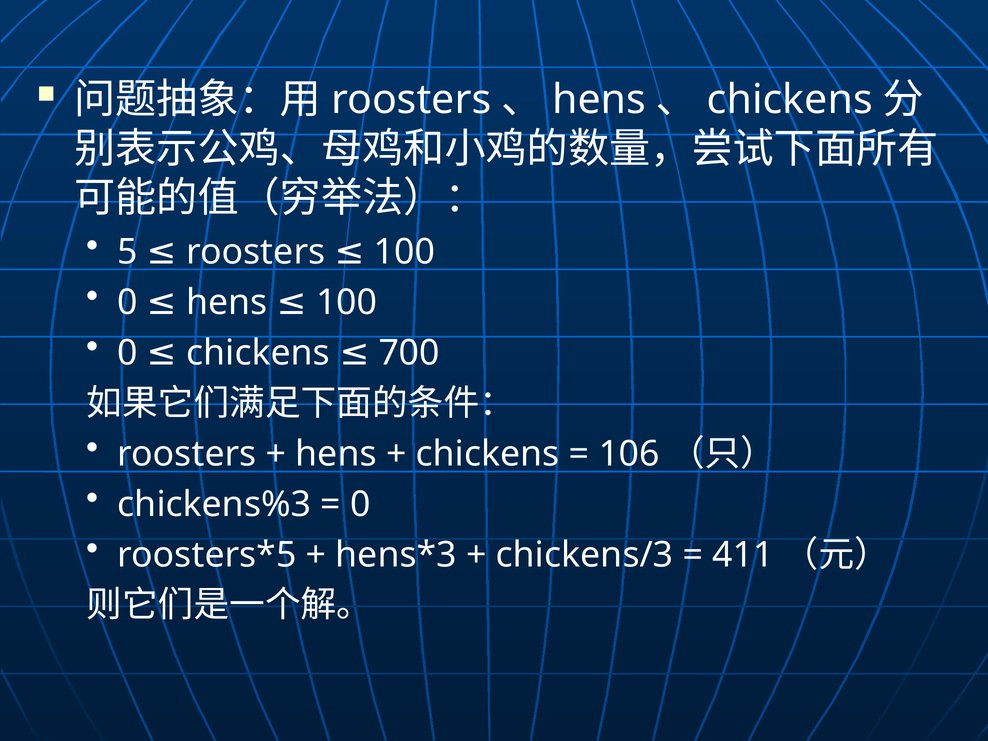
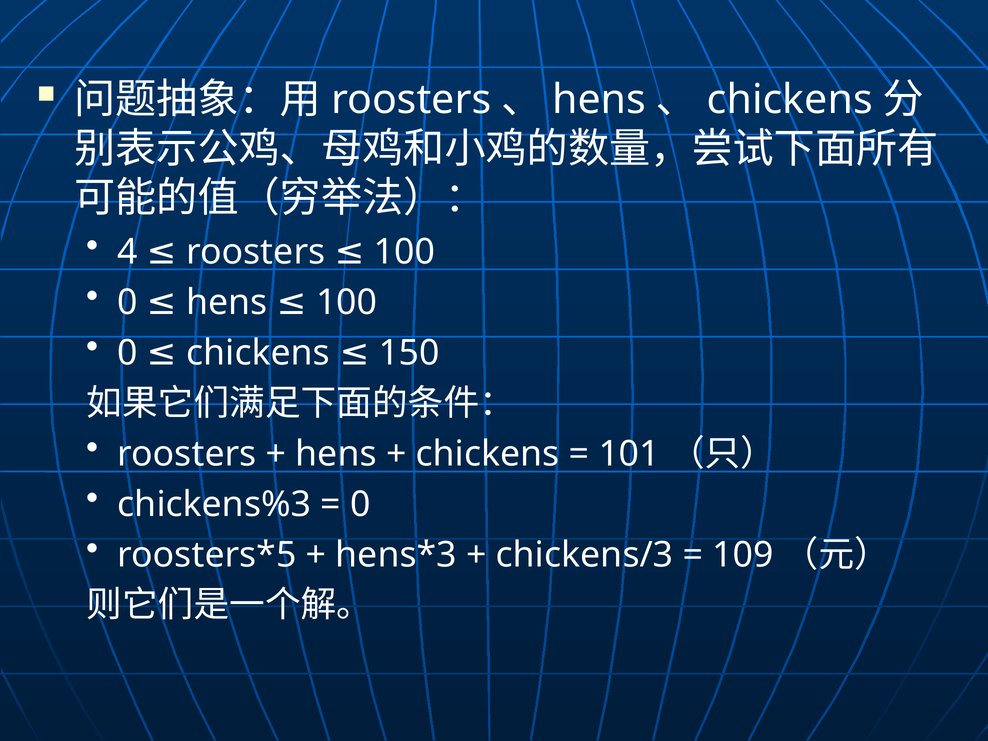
5: 5 -> 4 (128, 252)
700: 700 -> 150 (409, 353)
106: 106 -> 101 (629, 454)
411: 411 -> 109 (743, 555)
